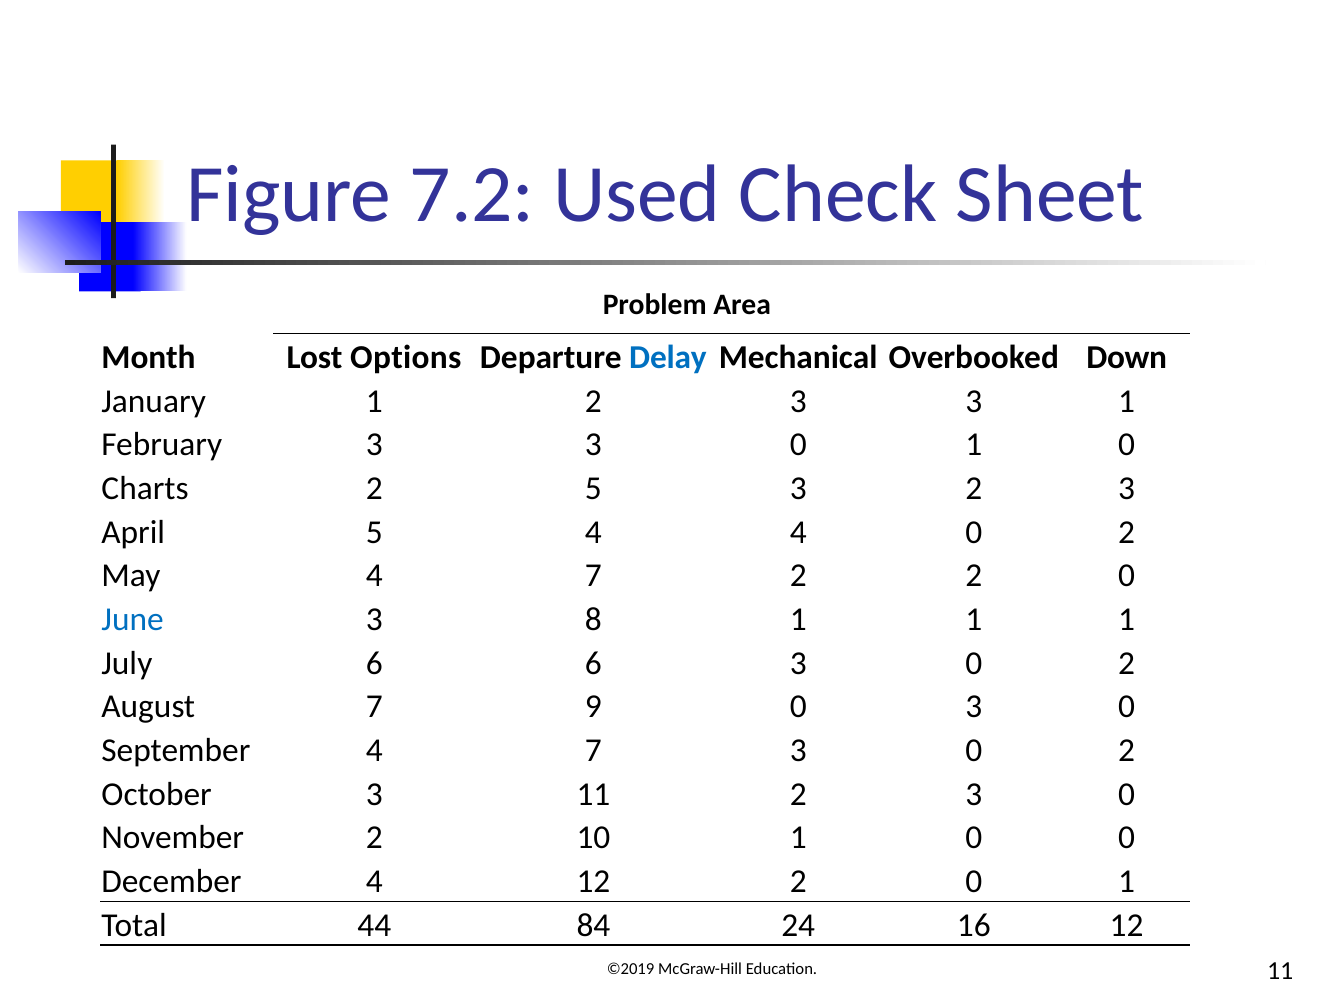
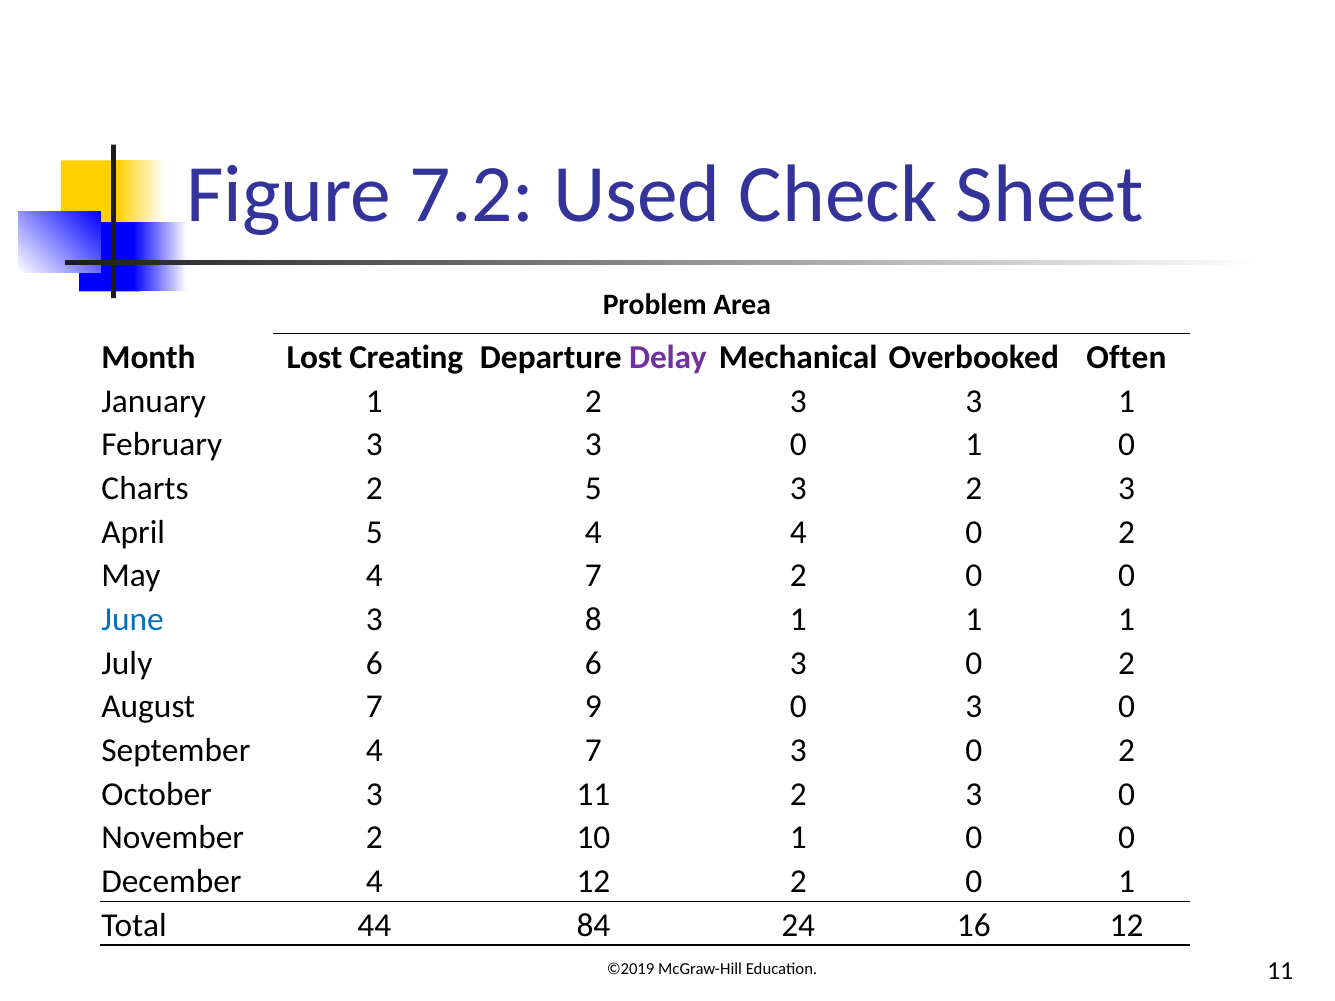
Options: Options -> Creating (406, 357)
Delay colour: blue -> purple (668, 357)
Down: Down -> Often (1126, 357)
7 2 2: 2 -> 0 (974, 576)
